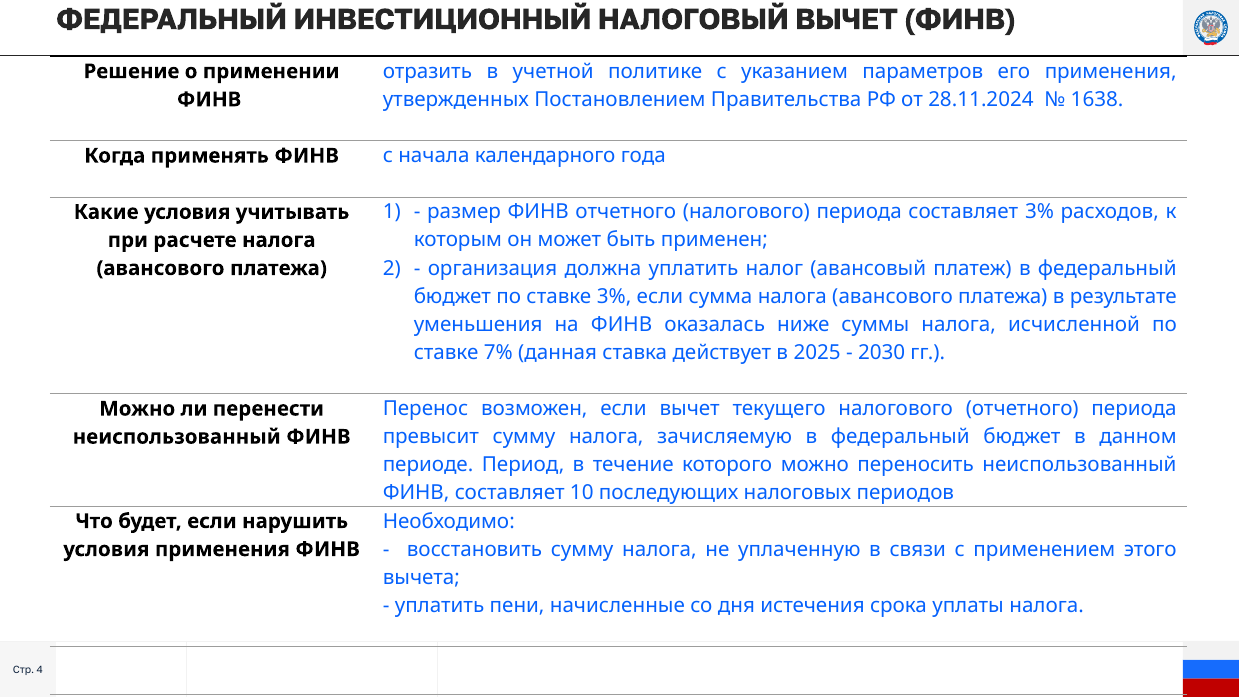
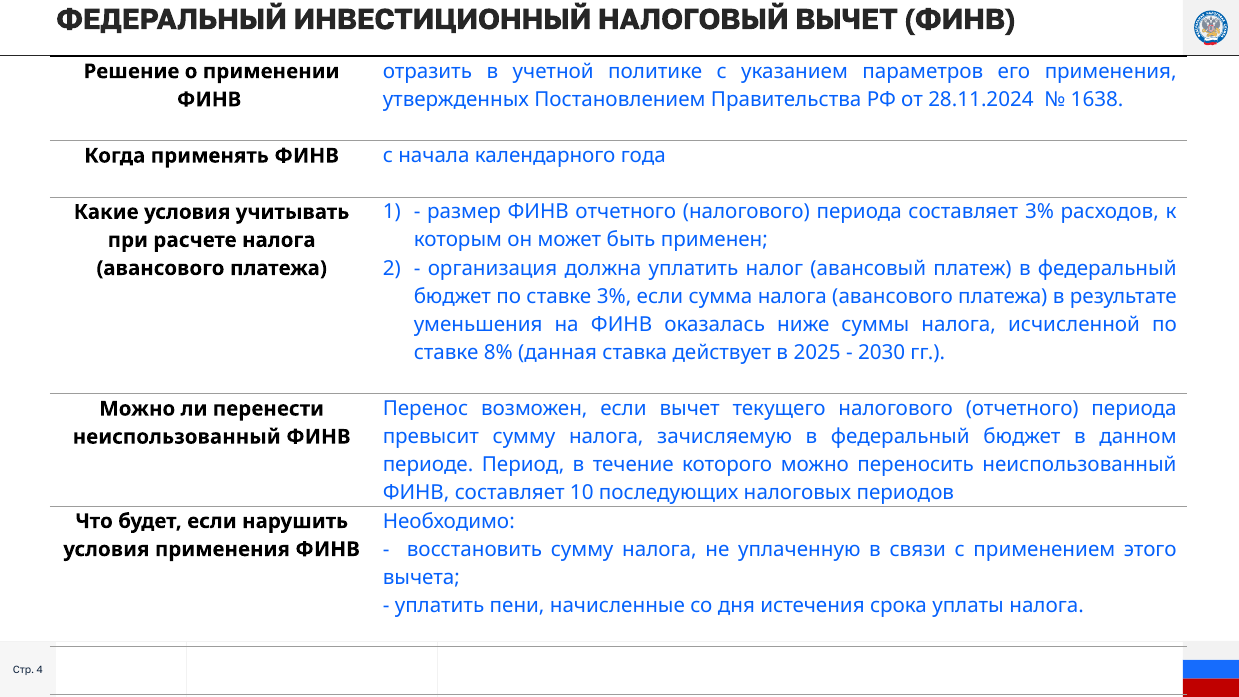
7%: 7% -> 8% (498, 353)
